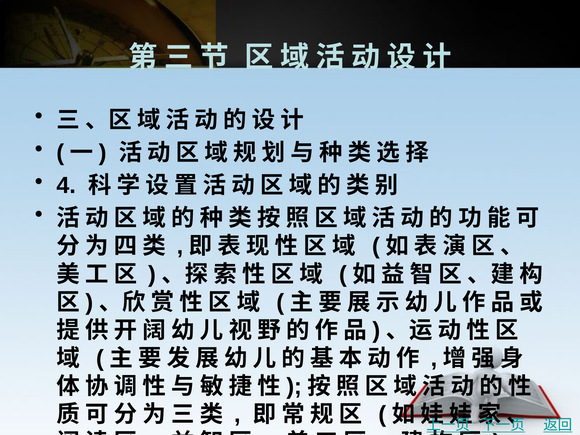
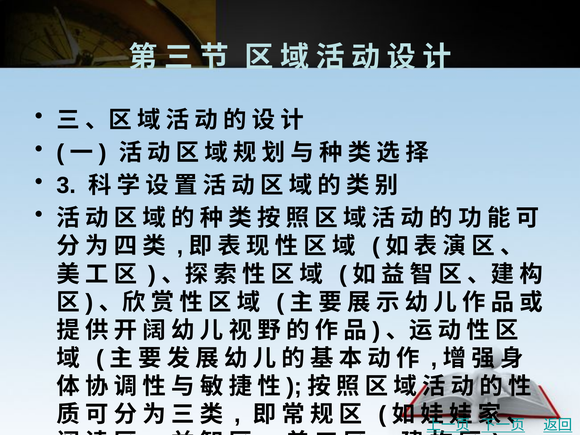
4: 4 -> 3 (66, 185)
